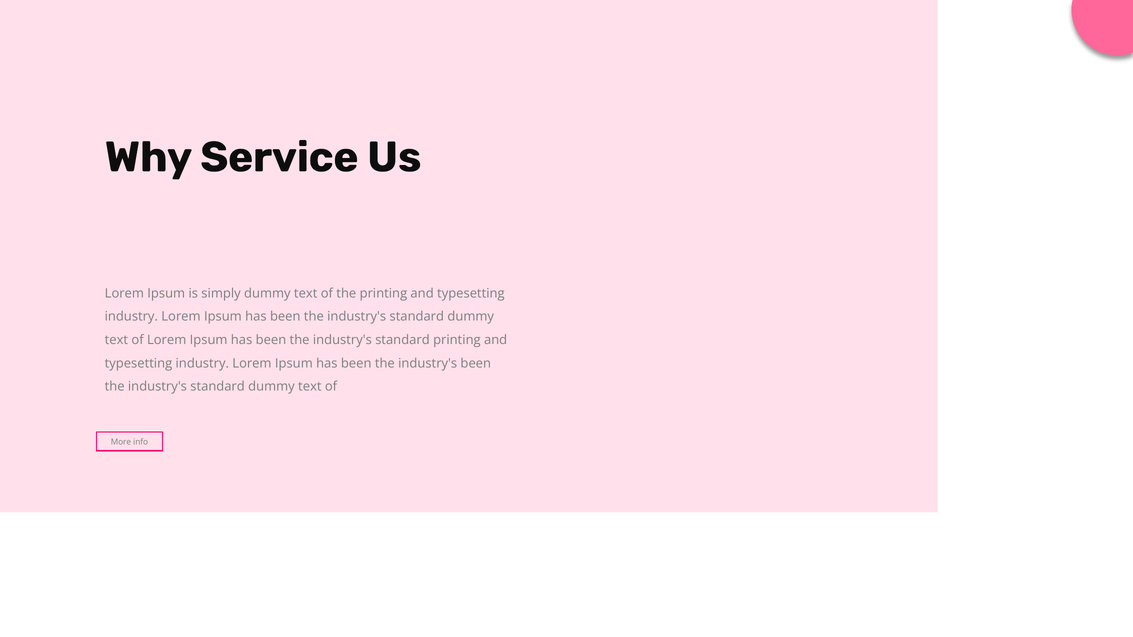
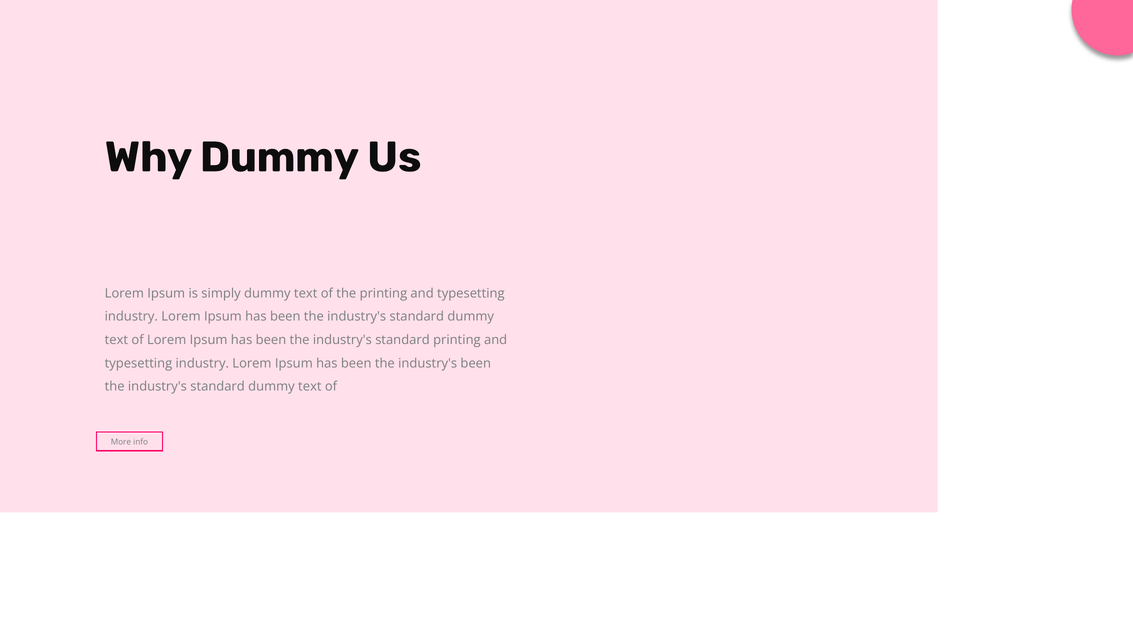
Why Service: Service -> Dummy (279, 157)
